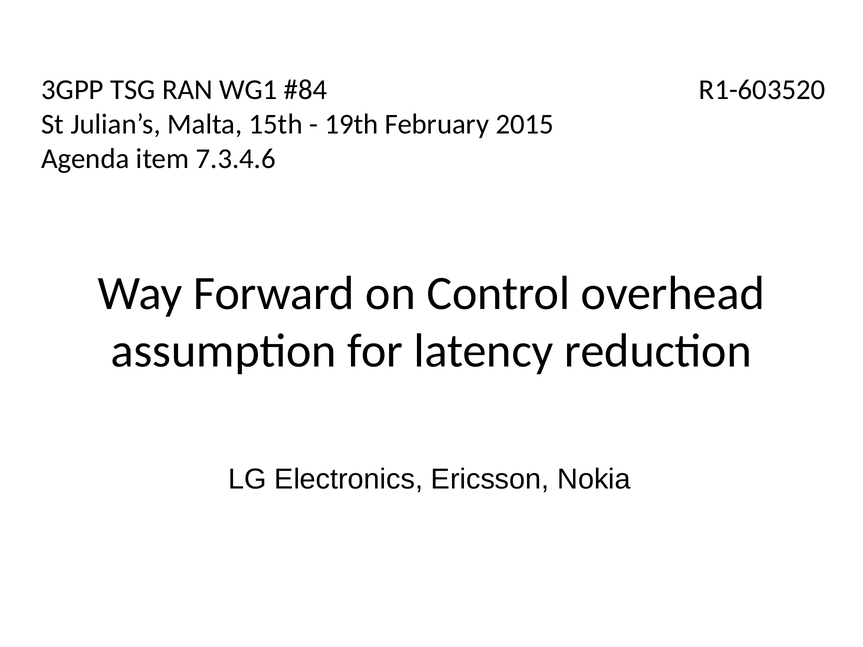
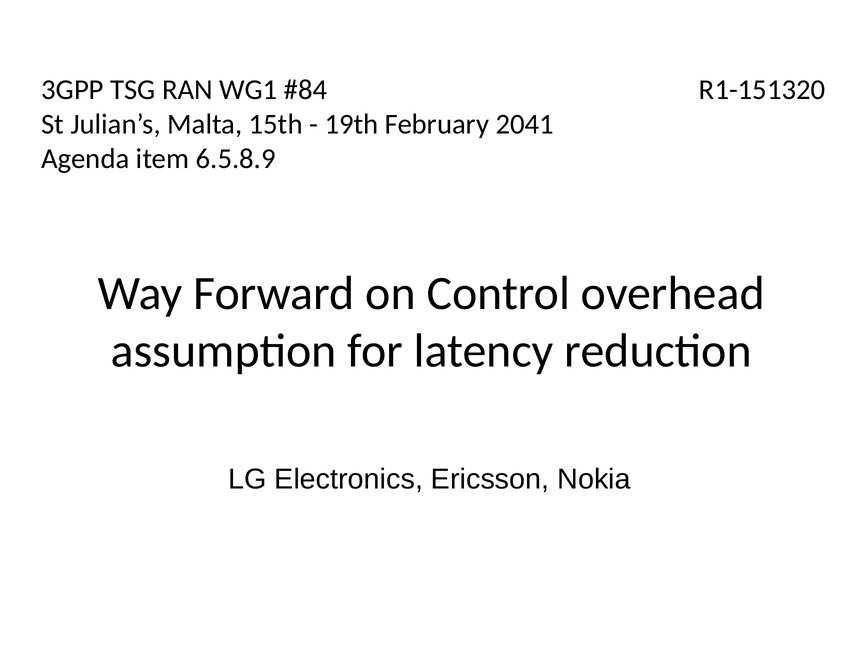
R1-603520: R1-603520 -> R1-151320 (762, 90)
2015: 2015 -> 2041 (525, 124)
7.3.4.6: 7.3.4.6 -> 6.5.8.9 (236, 159)
